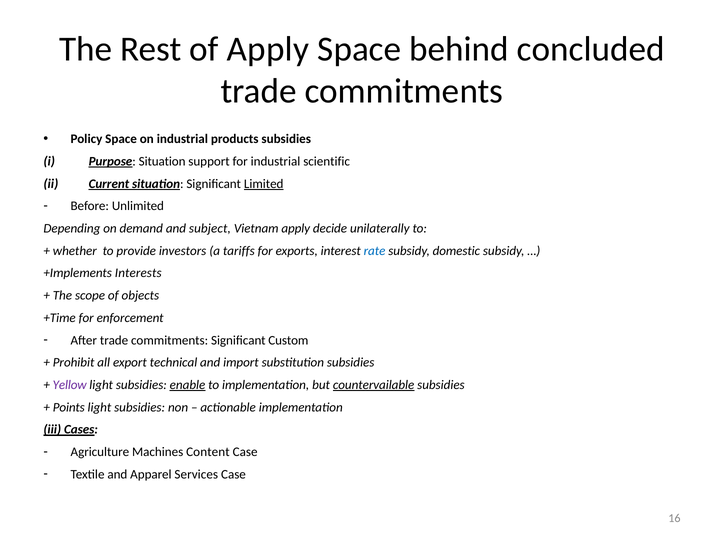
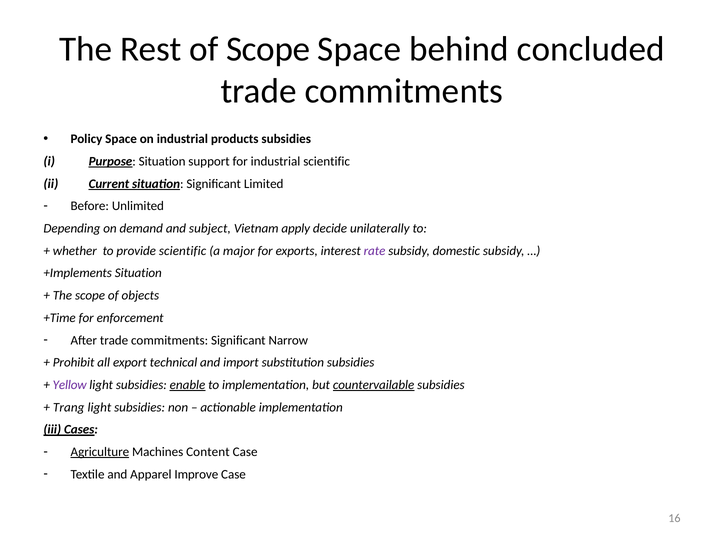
of Apply: Apply -> Scope (268, 49)
Limited underline: present -> none (264, 184)
provide investors: investors -> scientific (183, 251)
tariffs: tariffs -> major (239, 251)
rate colour: blue -> purple (375, 251)
+Implements Interests: Interests -> Situation (138, 273)
Custom: Custom -> Narrow (288, 340)
Points: Points -> Trang (69, 407)
Agriculture underline: none -> present (100, 452)
Services: Services -> Improve (196, 474)
